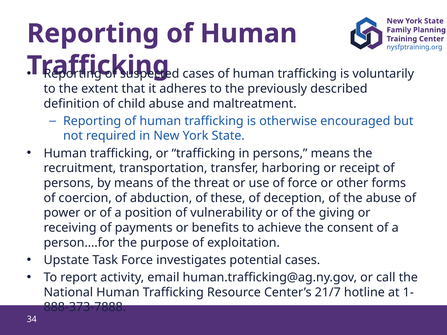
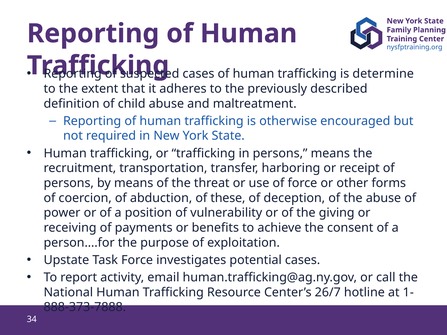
voluntarily: voluntarily -> determine (383, 74)
21/7: 21/7 -> 26/7 (328, 292)
